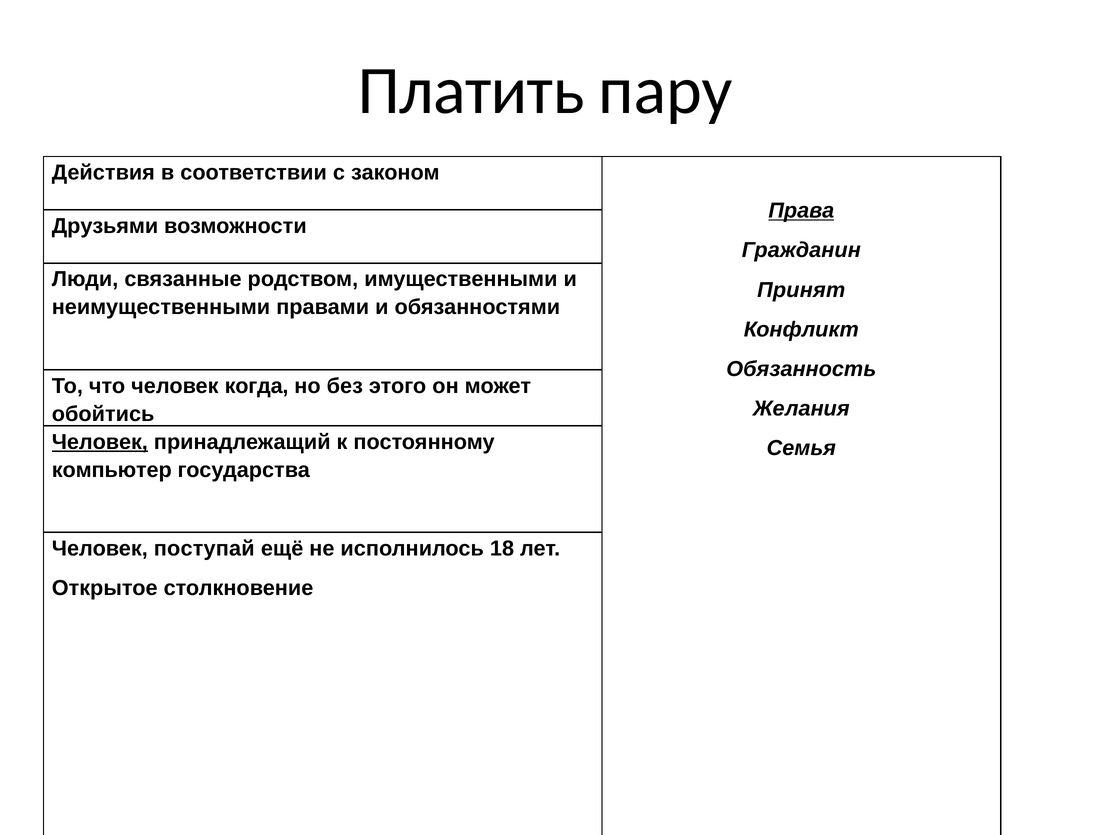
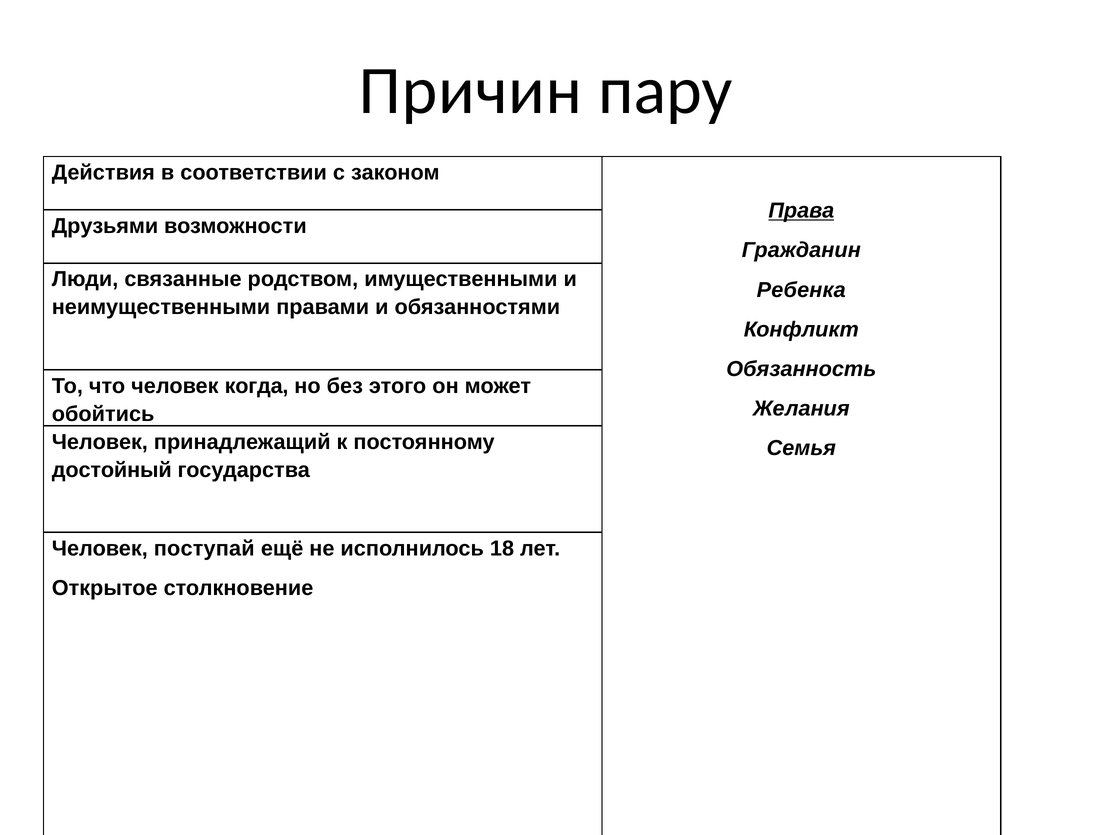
Платить: Платить -> Причин (470, 91)
Принят: Принят -> Ребенка (801, 290)
Человек underline: present -> none (100, 442)
компьютер: компьютер -> достойный (112, 470)
